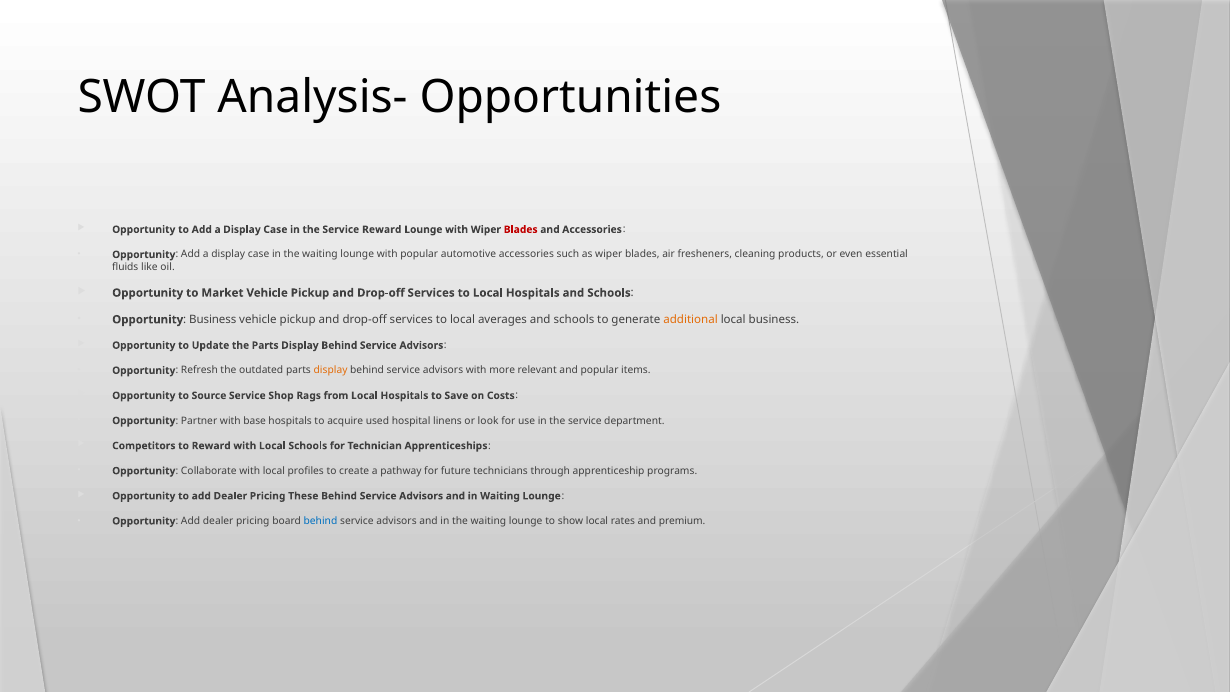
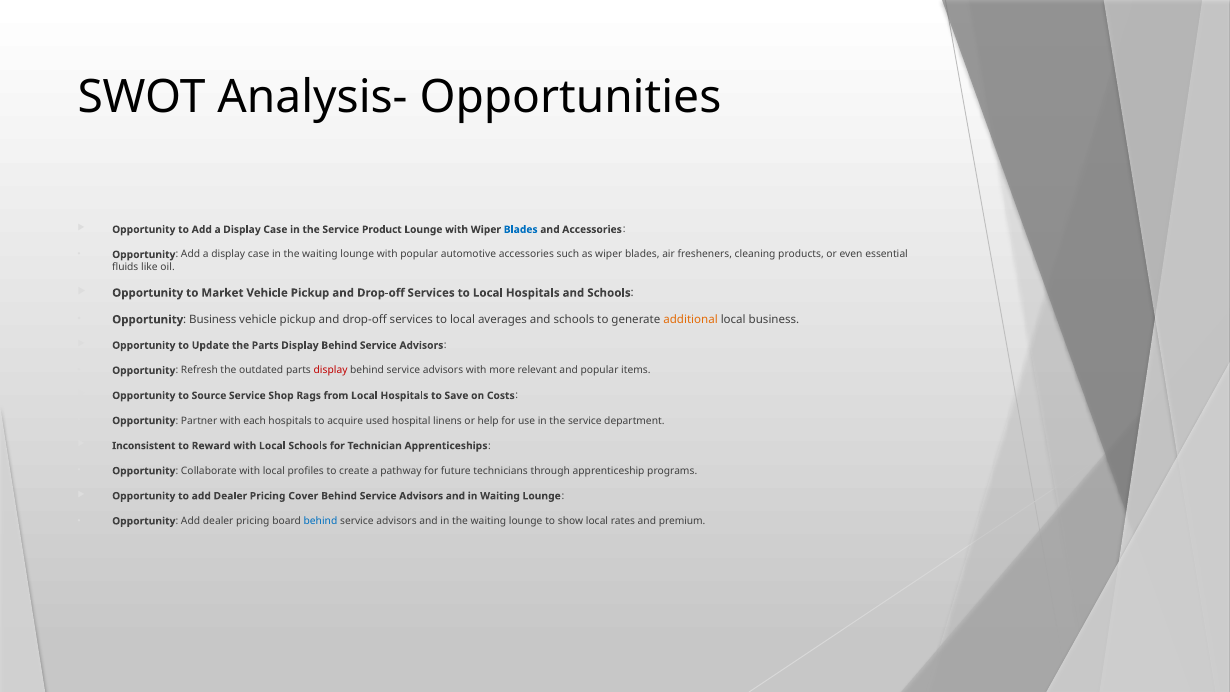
Service Reward: Reward -> Product (382, 229)
Blades colour: red -> blue (521, 229)
display colour: orange -> red (331, 370)
base: base -> each (255, 421)
look: look -> help (488, 421)
Competitors: Competitors -> Inconsistent (144, 446)
These: These -> Cover (303, 496)
